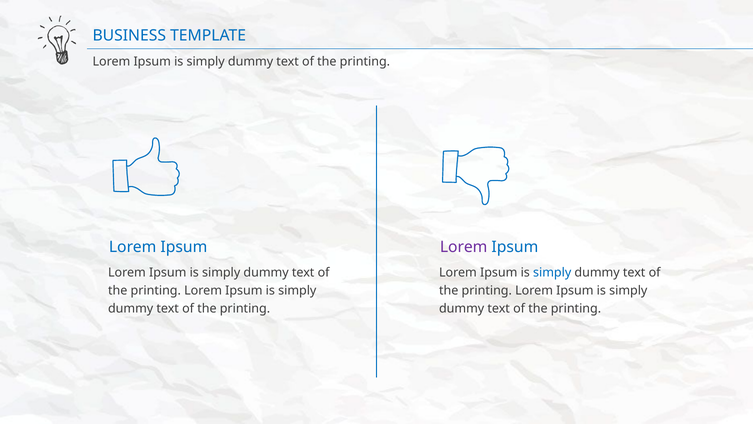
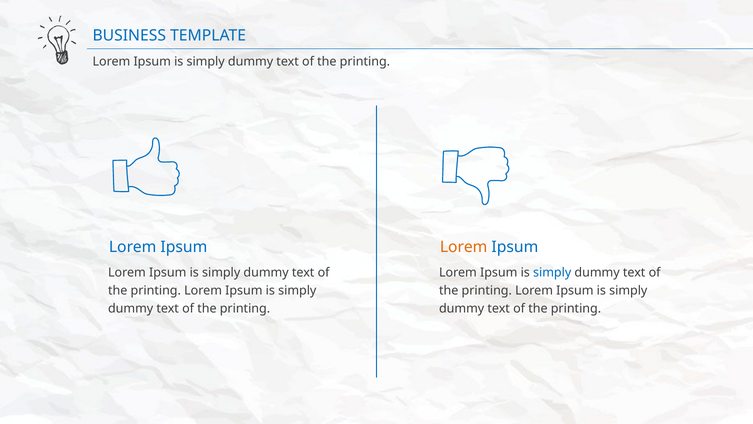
Lorem colour: purple -> orange (464, 247)
